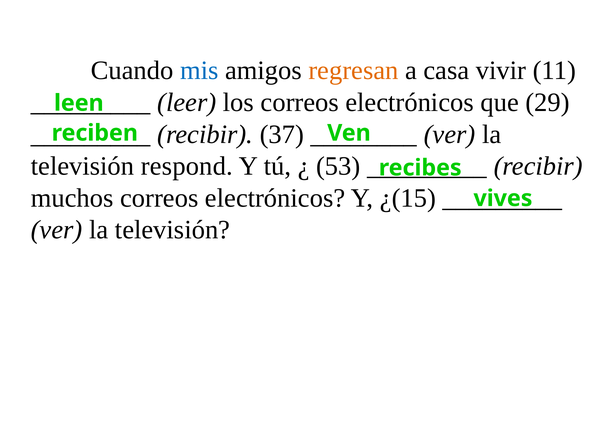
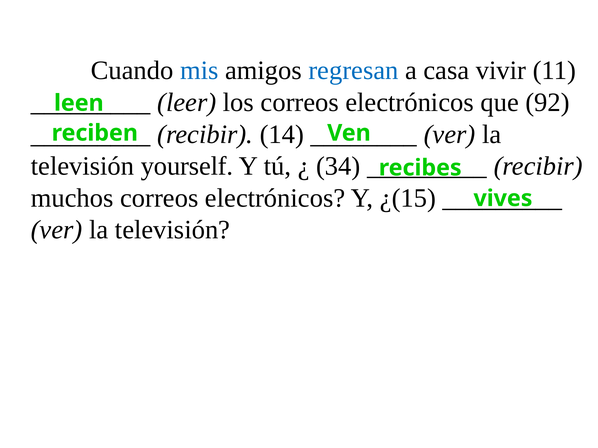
regresan colour: orange -> blue (353, 71)
29: 29 -> 92 (548, 103)
37: 37 -> 14 (282, 134)
respond: respond -> yourself (187, 166)
53: 53 -> 34 (338, 166)
